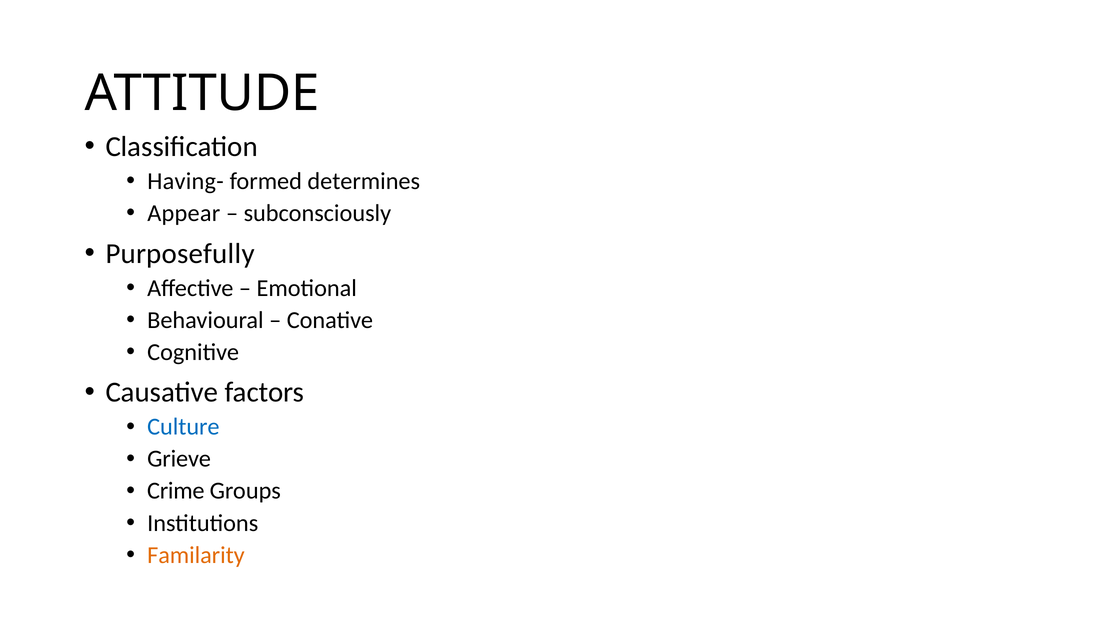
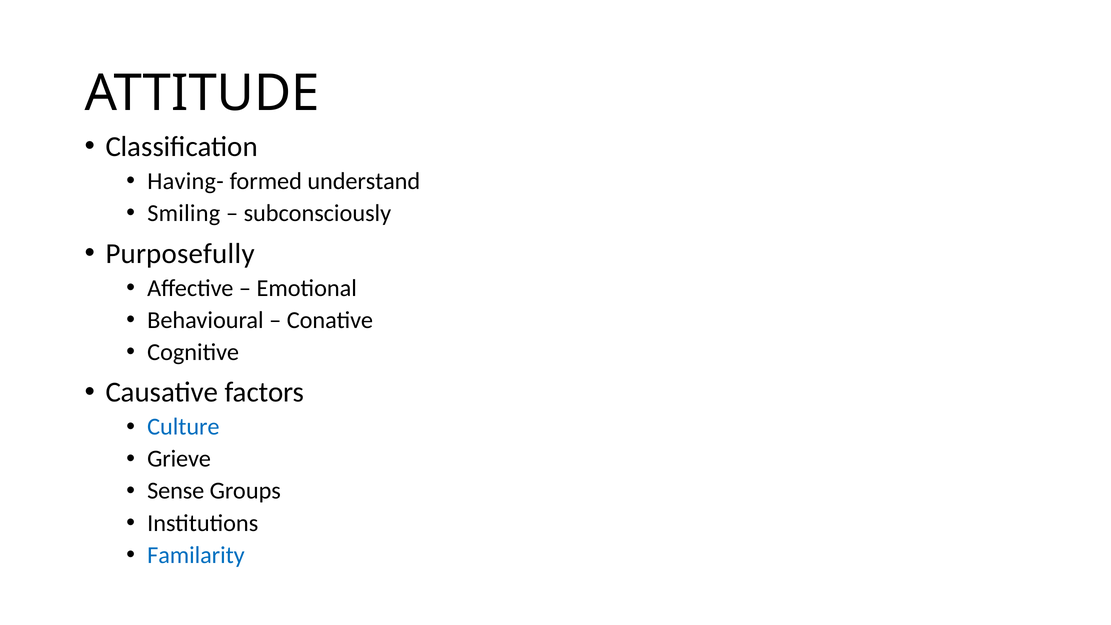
determines: determines -> understand (364, 181)
Appear: Appear -> Smiling (184, 213)
Crime: Crime -> Sense (176, 491)
Familarity colour: orange -> blue (196, 555)
